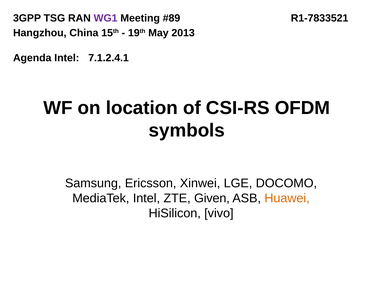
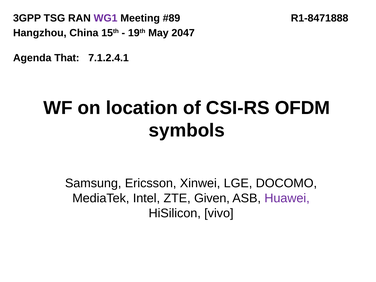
R1-7833521: R1-7833521 -> R1-8471888 (320, 18)
2013: 2013 -> 2047 (183, 33)
Agenda Intel: Intel -> That (67, 58)
Huawei colour: orange -> purple (287, 198)
